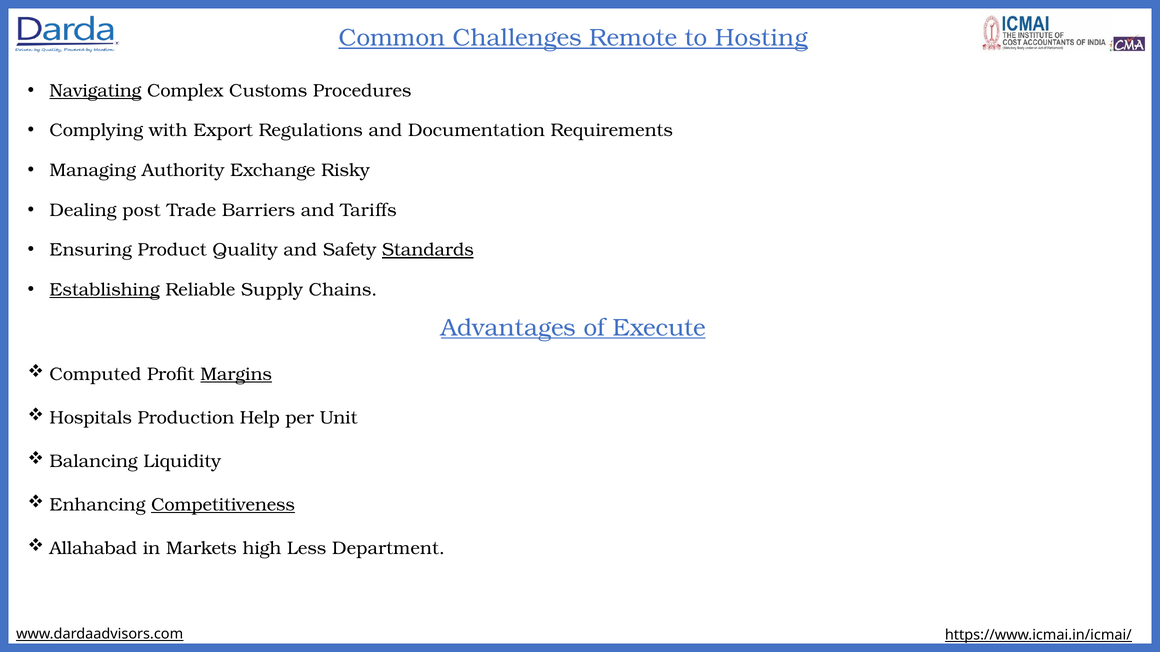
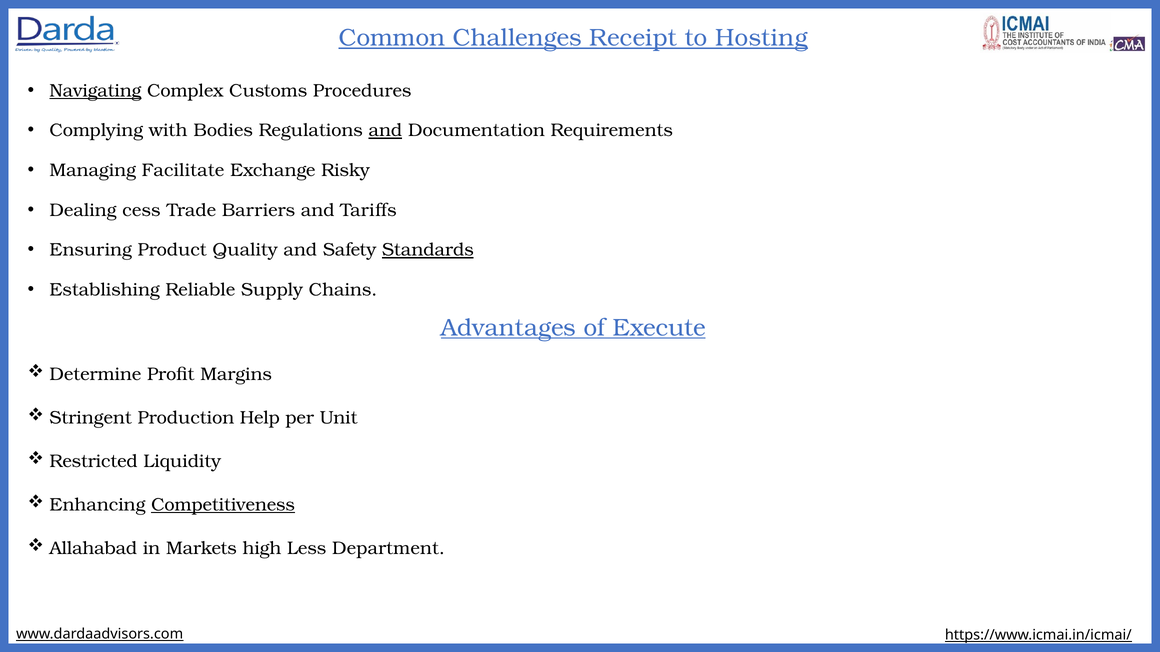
Remote: Remote -> Receipt (633, 38)
Export: Export -> Bodies (223, 131)
and underline: none -> present (385, 131)
Authority: Authority -> Facilitate (183, 170)
post: post -> cess (141, 210)
Establishing underline: present -> none (105, 290)
Computed: Computed -> Determine (95, 375)
Margins underline: present -> none (236, 375)
Hospitals: Hospitals -> Stringent (91, 418)
Balancing: Balancing -> Restricted (94, 462)
